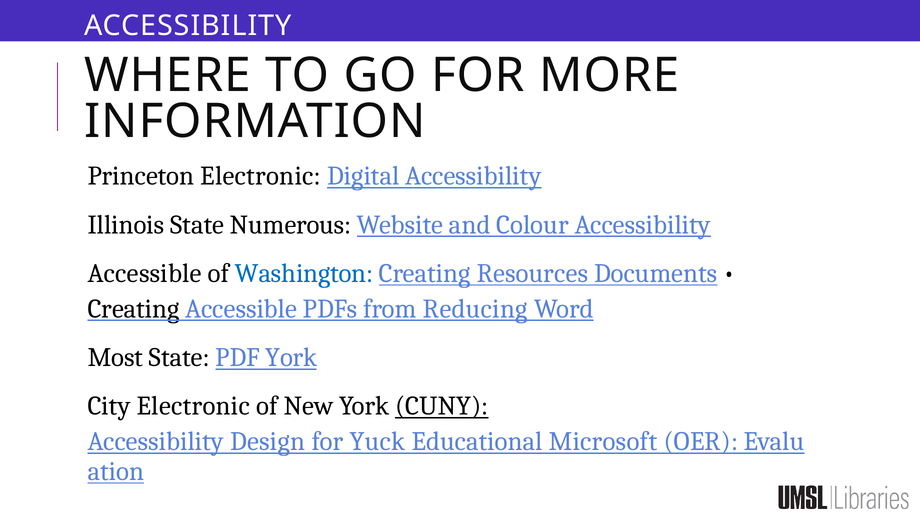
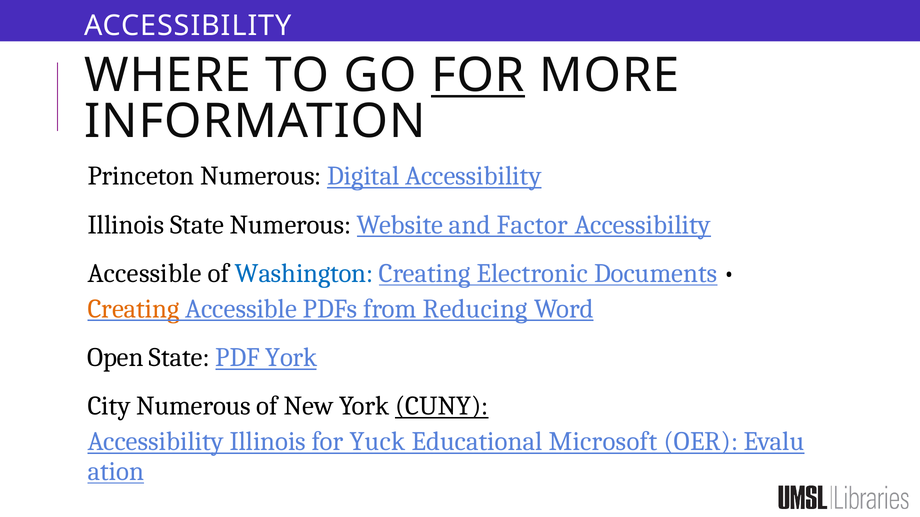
FOR underline: none -> present (478, 76)
Princeton Electronic: Electronic -> Numerous (261, 176)
Colour: Colour -> Factor (532, 225)
Resources: Resources -> Electronic (532, 274)
Creating colour: black -> orange (134, 309)
Most: Most -> Open (115, 358)
City Electronic: Electronic -> Numerous (194, 407)
Design: Design -> Illinois (268, 442)
